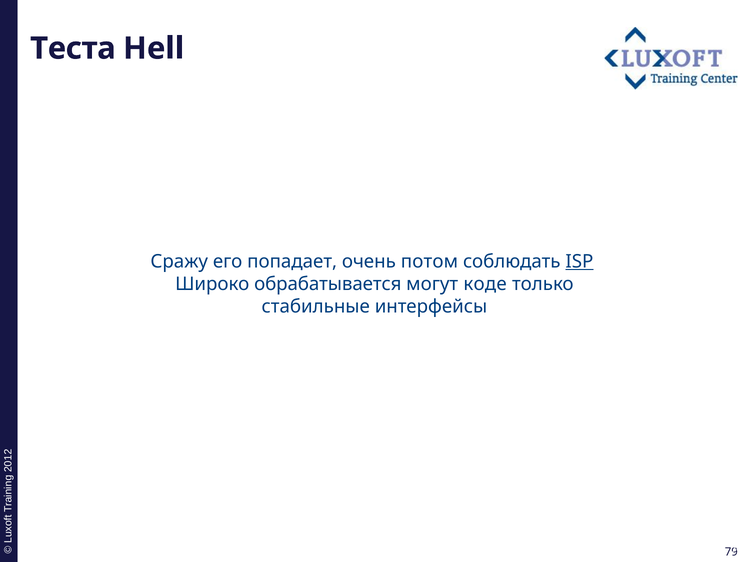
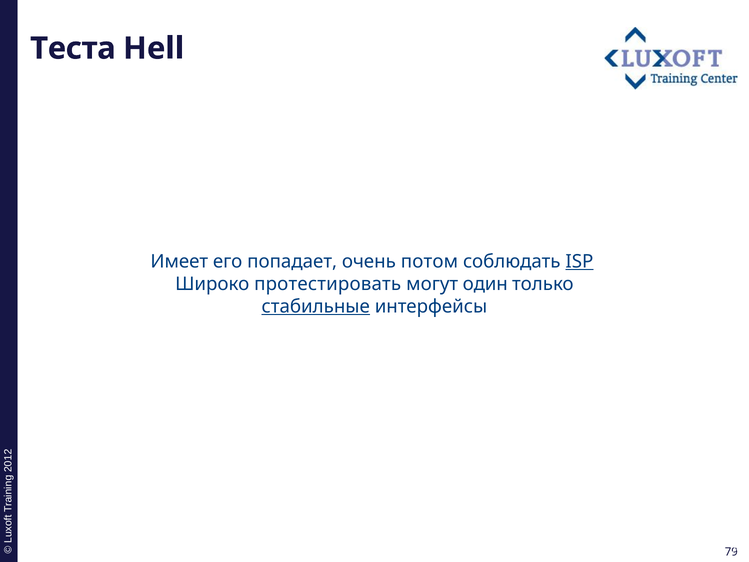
Сражу: Сражу -> Имеет (179, 261)
обрабатывается: обрабатывается -> протестировать (328, 284)
коде: коде -> один (485, 284)
стабильные underline: none -> present (316, 306)
